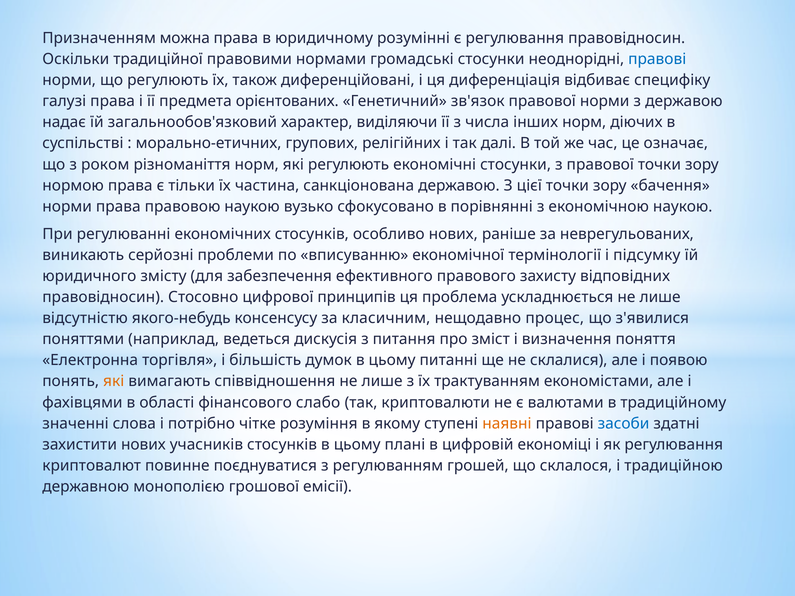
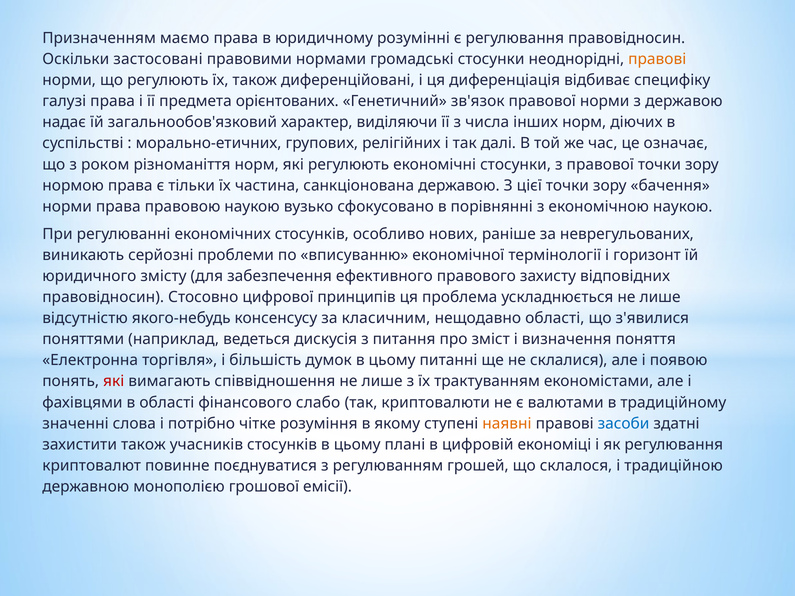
можна: можна -> маємо (185, 38)
традиційної: традиційної -> застосовані (158, 59)
правові colour: blue -> orange (657, 59)
підсумку: підсумку -> горизонт (647, 255)
нещодавно процес: процес -> області (555, 318)
які colour: orange -> red (114, 382)
захистити нових: нових -> також (143, 445)
